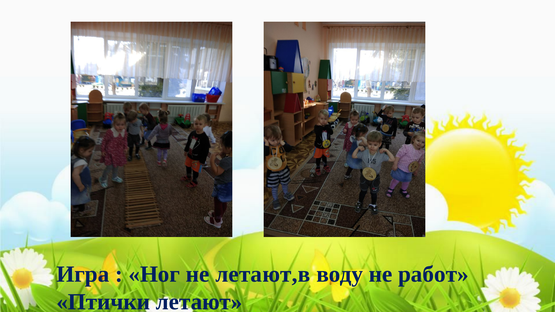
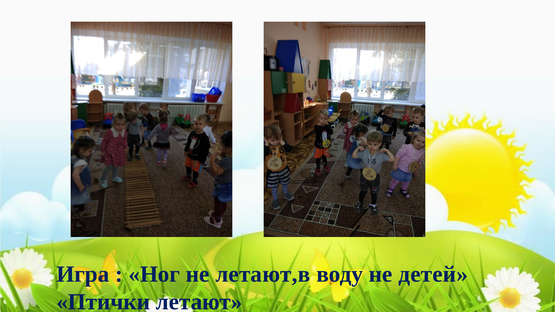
работ: работ -> детей (433, 274)
